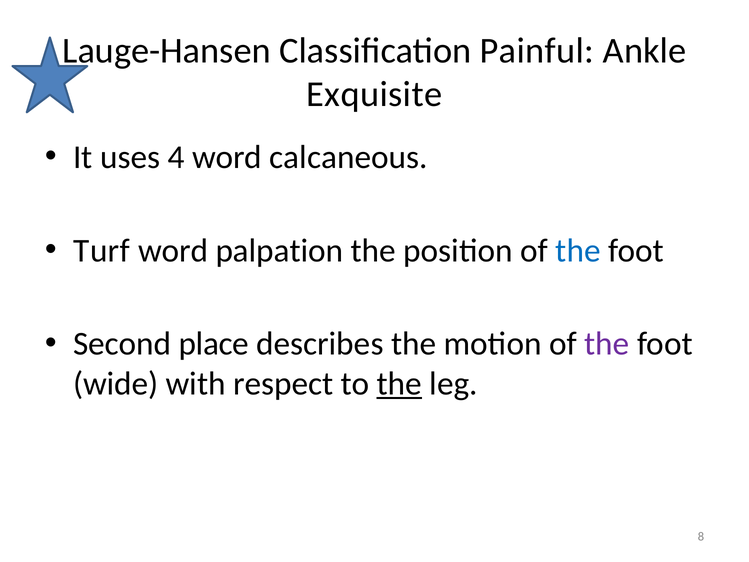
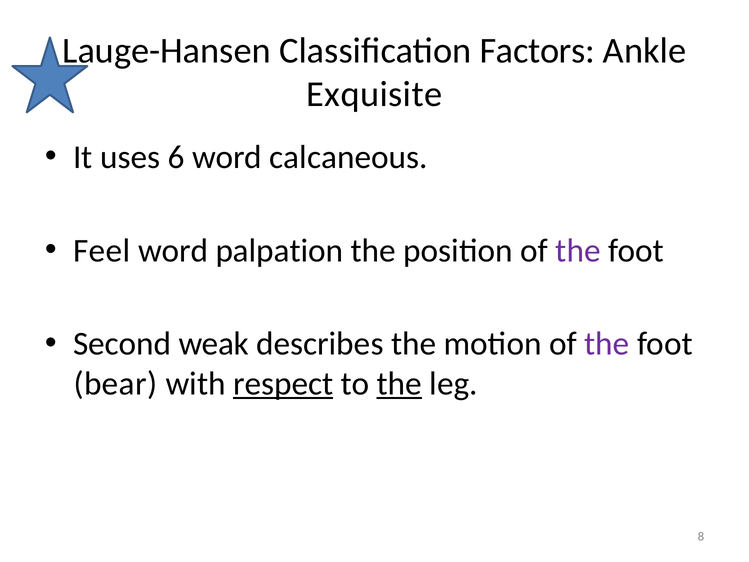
Painful: Painful -> Factors (537, 51)
4: 4 -> 6 (176, 157)
Turf: Turf -> Feel (102, 250)
the colour: blue -> purple (578, 250)
place: place -> weak (214, 344)
wide: wide -> bear (115, 384)
respect underline: none -> present (283, 384)
